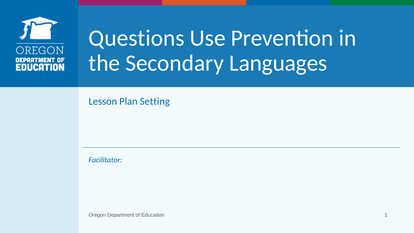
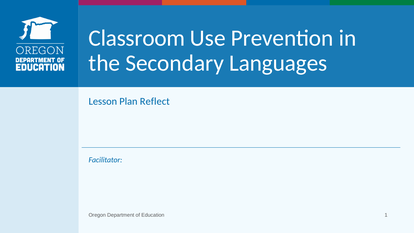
Questions: Questions -> Classroom (137, 38)
Setting: Setting -> Reflect (155, 101)
